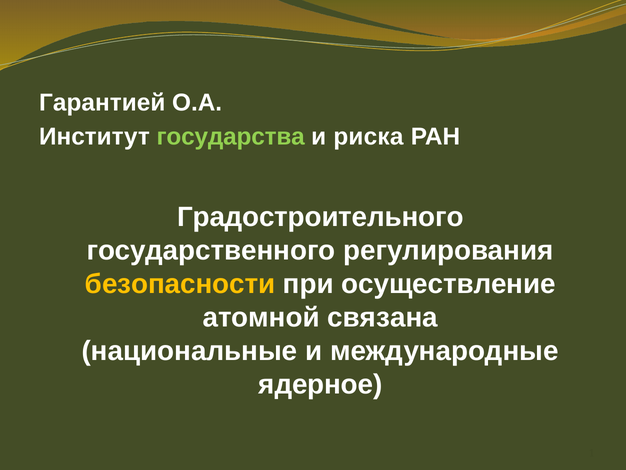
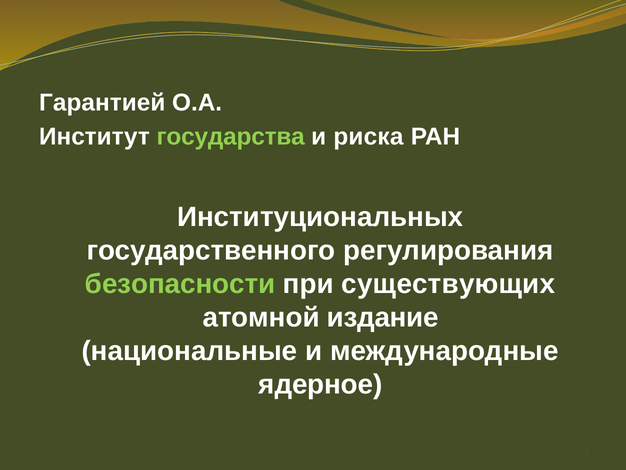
Градостроительного: Градостроительного -> Институциональных (320, 217)
безопасности colour: yellow -> light green (180, 284)
осуществление: осуществление -> существующих (448, 284)
связана: связана -> издание (383, 317)
